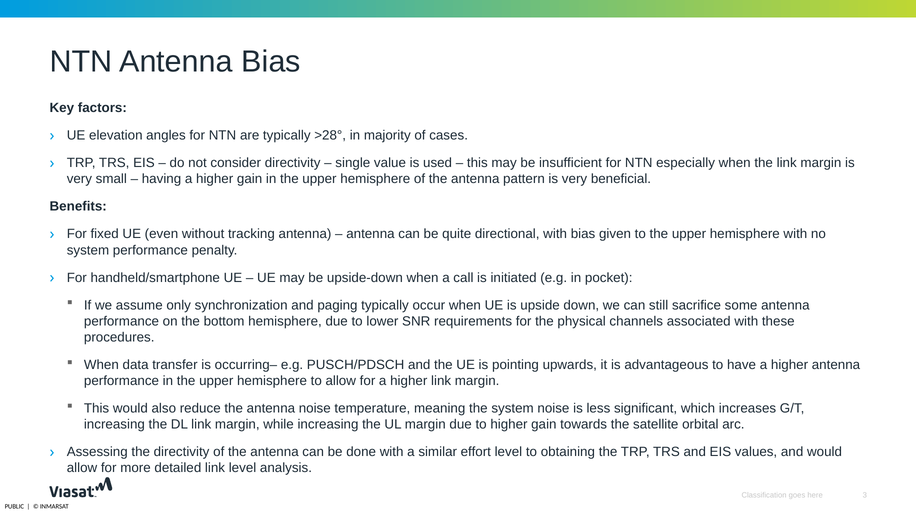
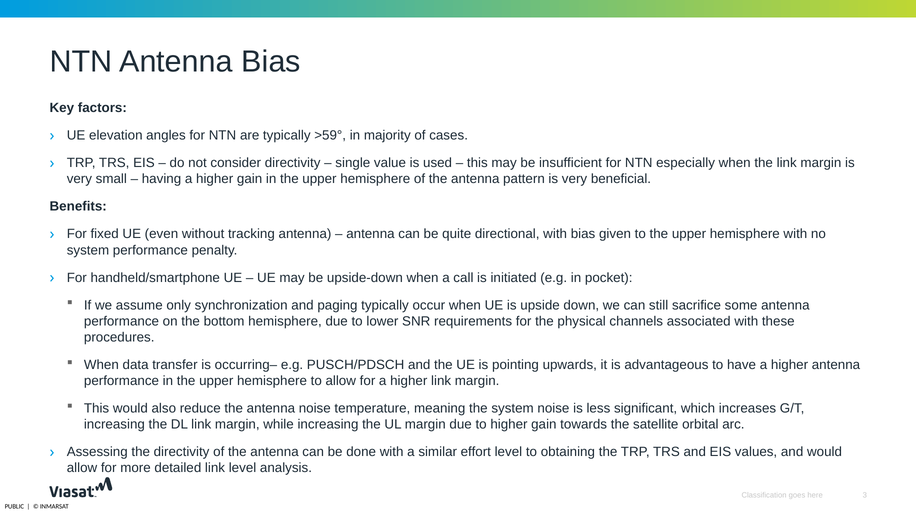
>28°: >28° -> >59° (330, 136)
